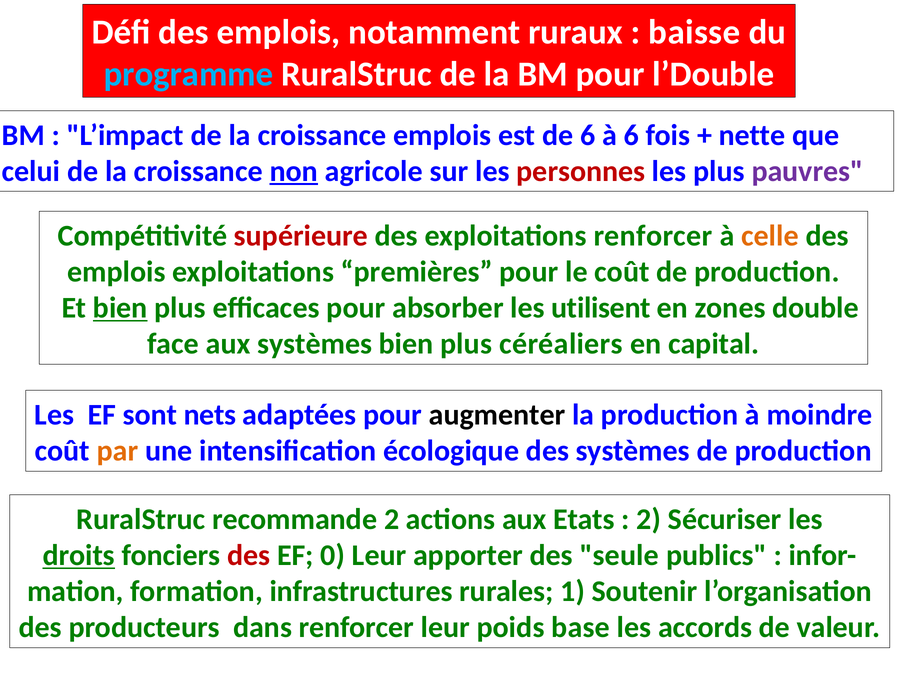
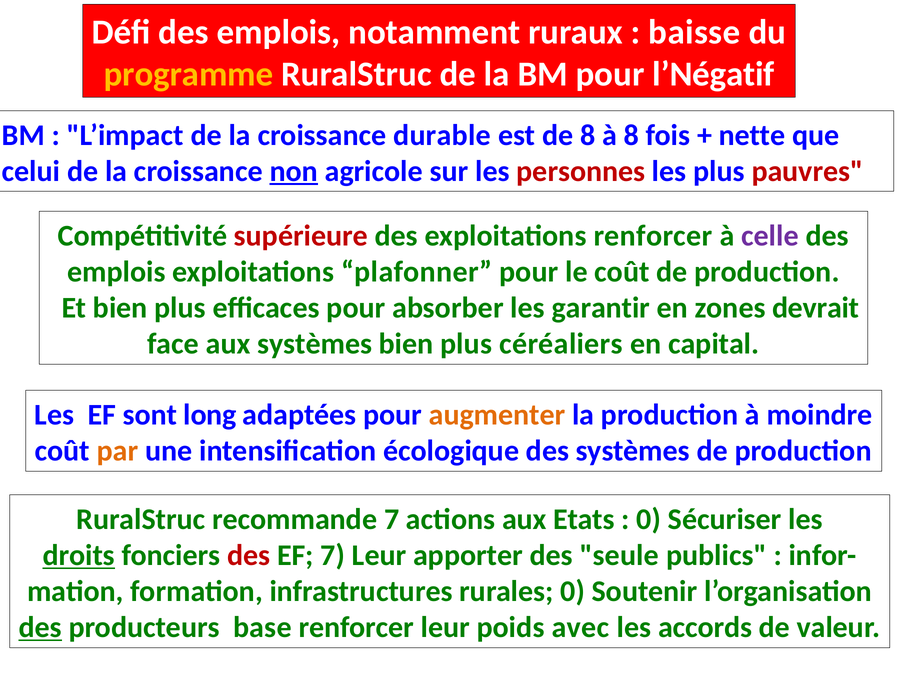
programme colour: light blue -> yellow (189, 74)
l’Double: l’Double -> l’Négatif (713, 74)
croissance emplois: emplois -> durable (442, 135)
de 6: 6 -> 8 (588, 135)
à 6: 6 -> 8 (631, 135)
pauvres colour: purple -> red (807, 171)
celle colour: orange -> purple (770, 236)
premières: premières -> plafonner (417, 272)
bien underline: present -> none (120, 308)
utilisent: utilisent -> garantir (601, 308)
double: double -> devrait (816, 308)
nets: nets -> long (210, 415)
augmenter colour: black -> orange (497, 415)
recommande 2: 2 -> 7 (392, 520)
2: 2 -> 0 (649, 520)
EF 0: 0 -> 7 (333, 556)
rurales 1: 1 -> 0 (573, 592)
des underline: none -> present (40, 628)
dans: dans -> base (262, 628)
base: base -> avec (581, 628)
